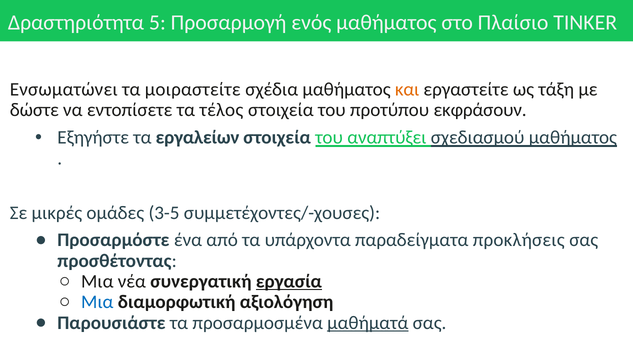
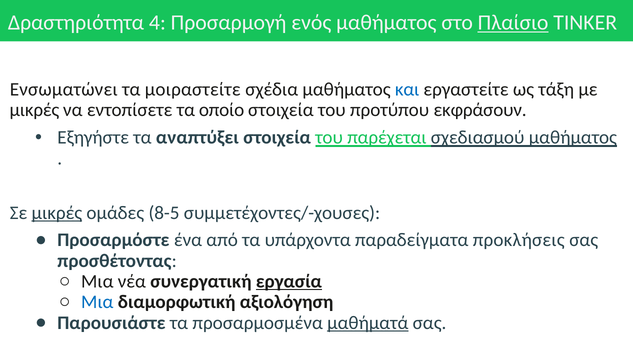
5: 5 -> 4 (157, 23)
Πλαίσιο underline: none -> present (513, 23)
και colour: orange -> blue (407, 89)
δώστε: δώστε -> μικρές (34, 110)
τέλος: τέλος -> οποίο (222, 110)
εργαλείων: εργαλείων -> αναπτύξει (197, 138)
αναπτύξει: αναπτύξει -> παρέχεται (387, 138)
μικρές underline: none -> present (57, 213)
3-5: 3-5 -> 8-5 (164, 213)
